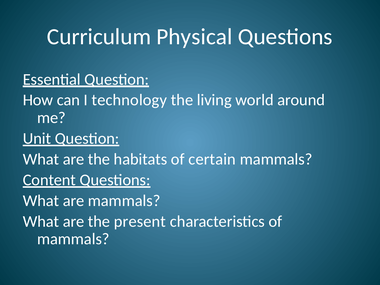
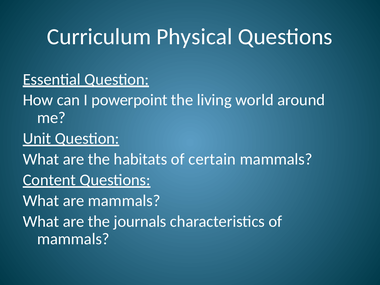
technology: technology -> powerpoint (130, 100)
present: present -> journals (140, 221)
